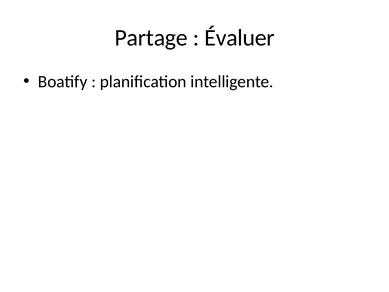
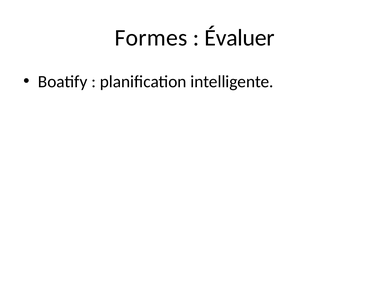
Partage: Partage -> Formes (151, 38)
